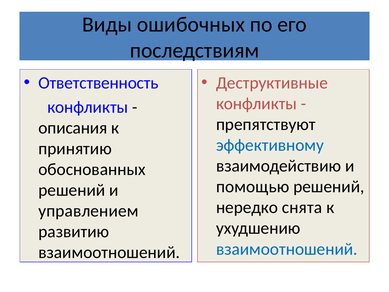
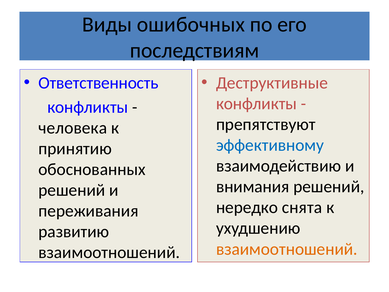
описания: описания -> человека (73, 128)
помощью: помощью -> внимания (253, 187)
управлением: управлением -> переживания (88, 211)
взаимоотношений colour: blue -> orange (287, 249)
